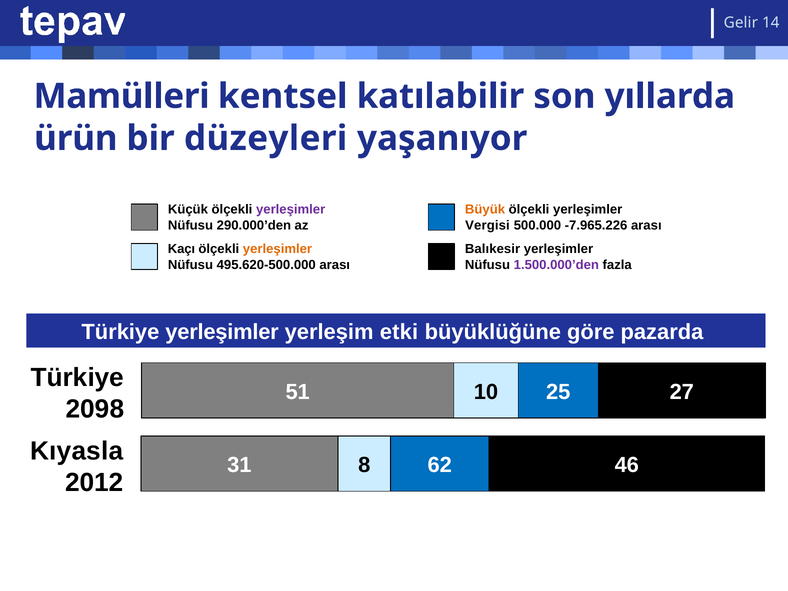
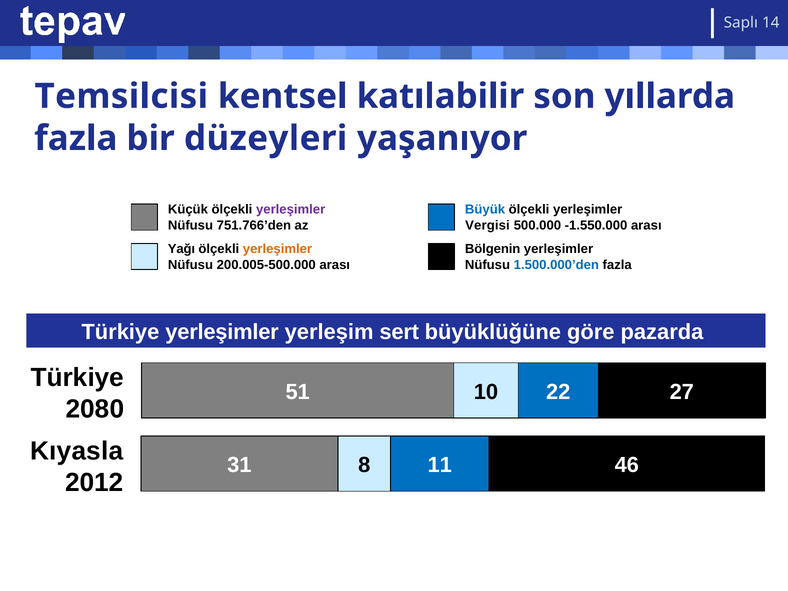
Gelir: Gelir -> Saplı (741, 23)
Mamülleri: Mamülleri -> Temsilcisi (121, 96)
ürün: ürün -> fazla (76, 138)
Büyük colour: orange -> blue (485, 210)
290.000’den: 290.000’den -> 751.766’den (254, 225)
-7.965.226: -7.965.226 -> -1.550.000 (596, 225)
Kaçı: Kaçı -> Yağı (181, 249)
Balıkesir: Balıkesir -> Bölgenin (493, 249)
495.620-500.000: 495.620-500.000 -> 200.005-500.000 (266, 265)
1.500.000’den colour: purple -> blue (556, 265)
etki: etki -> sert (399, 332)
25: 25 -> 22 (558, 392)
2098: 2098 -> 2080 (95, 409)
62: 62 -> 11 (440, 465)
